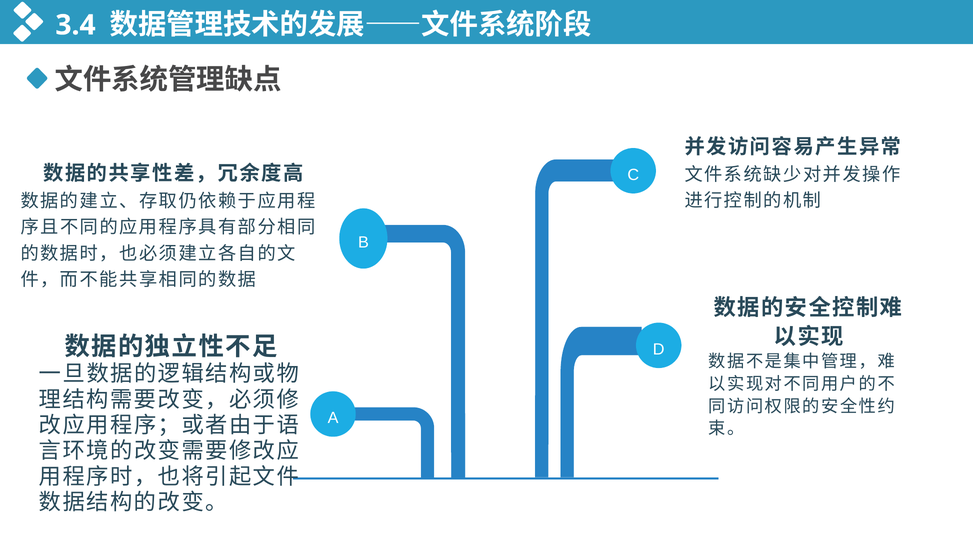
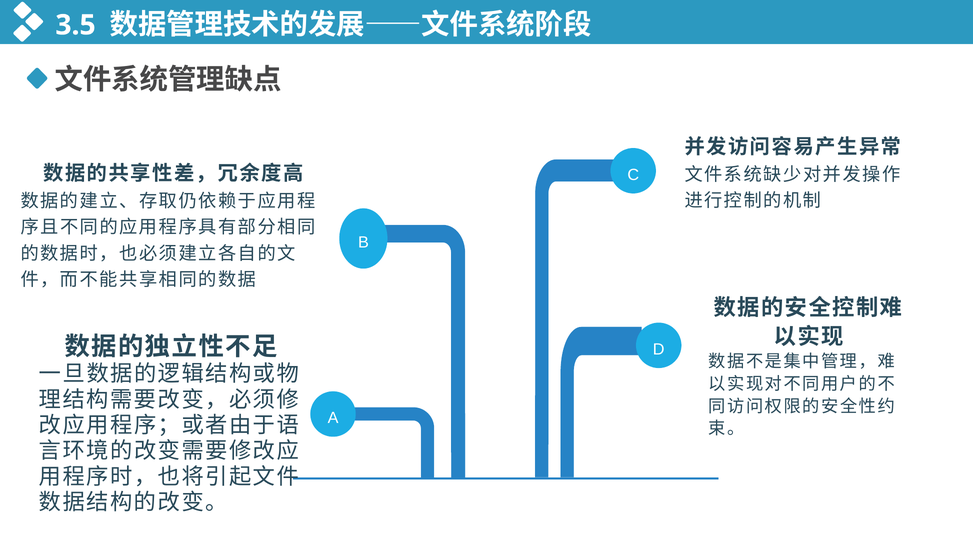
3.4: 3.4 -> 3.5 (76, 25)
